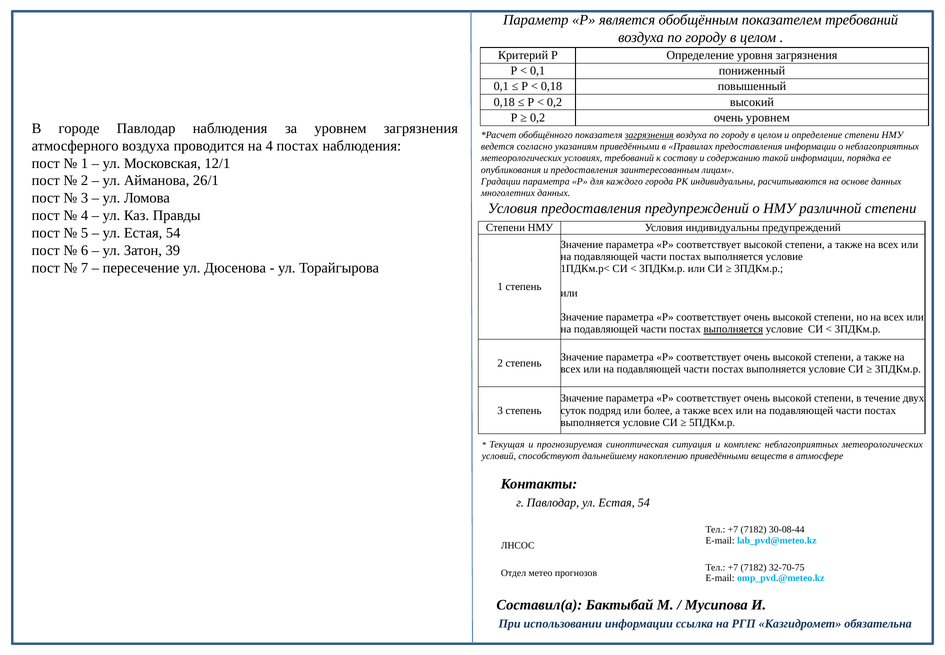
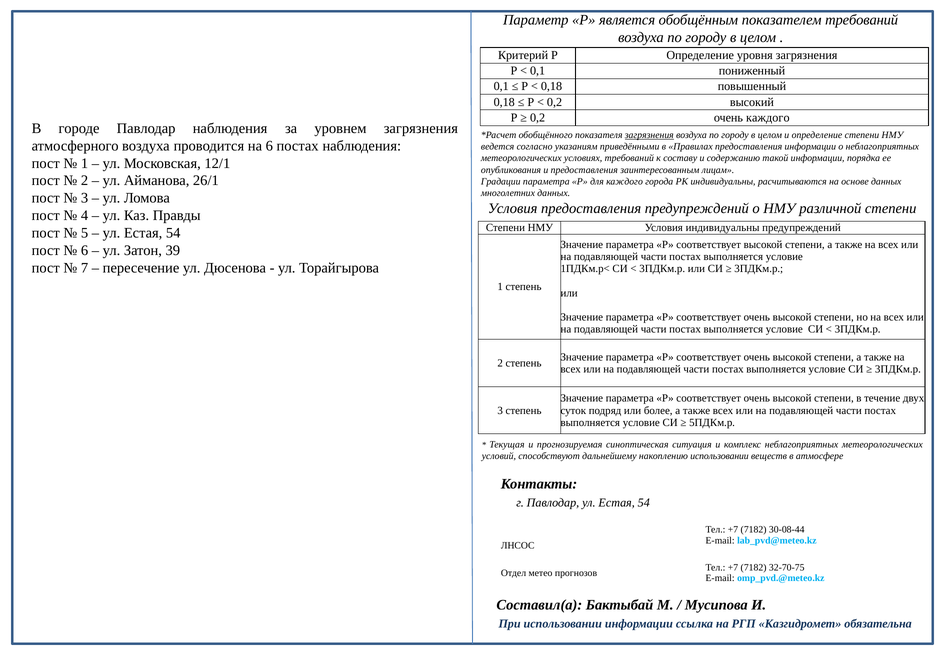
очень уровнем: уровнем -> каждого (768, 118)
на 4: 4 -> 6 (269, 146)
выполняется underline: present -> none (733, 329)
накоплению приведёнными: приведёнными -> использовании (719, 456)
